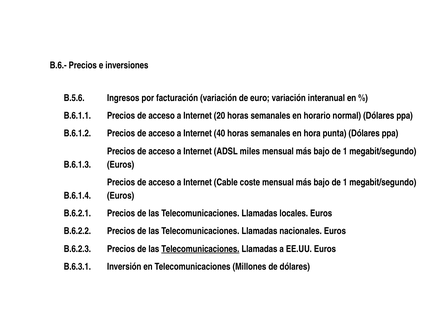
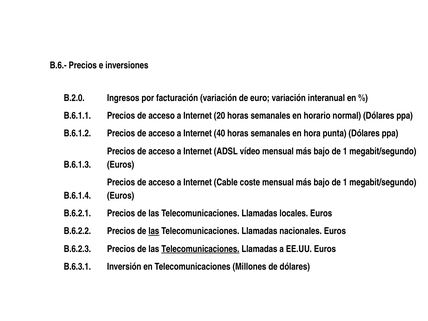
B.5.6: B.5.6 -> B.2.0 (74, 98)
miles: miles -> vídeo (250, 151)
las underline: none -> present (154, 231)
